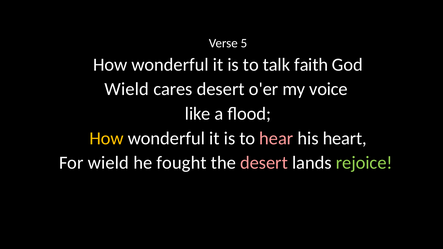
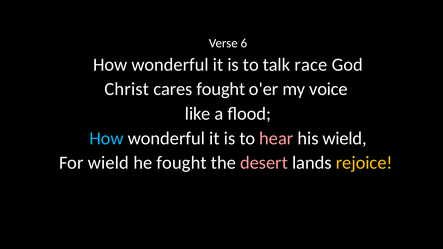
5: 5 -> 6 (244, 43)
faith: faith -> race (311, 65)
Wield: Wield -> Christ (127, 89)
cares desert: desert -> fought (221, 89)
How colour: yellow -> light blue (107, 138)
his heart: heart -> wield (345, 138)
rejoice colour: light green -> yellow (364, 163)
